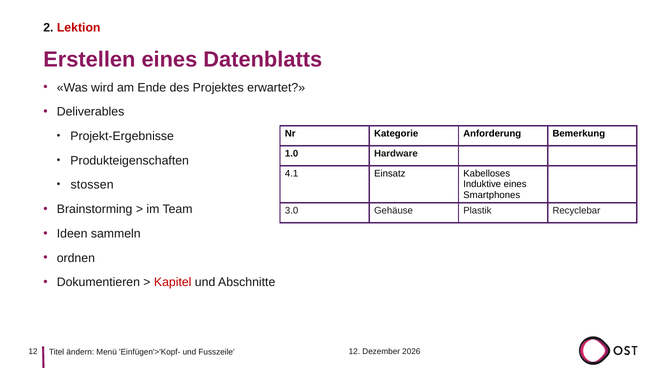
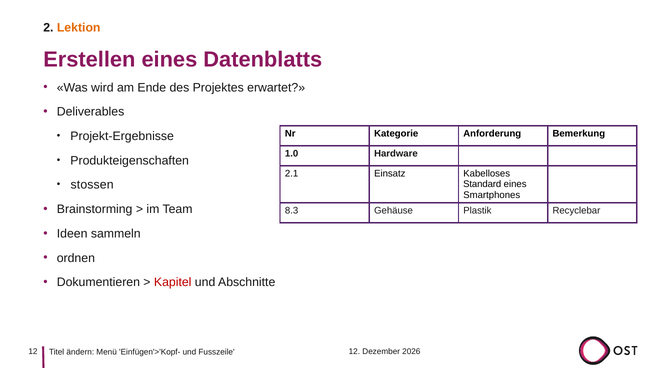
Lektion colour: red -> orange (79, 28)
4.1: 4.1 -> 2.1 (292, 174)
Induktive: Induktive -> Standard (482, 184)
3.0: 3.0 -> 8.3 (292, 211)
